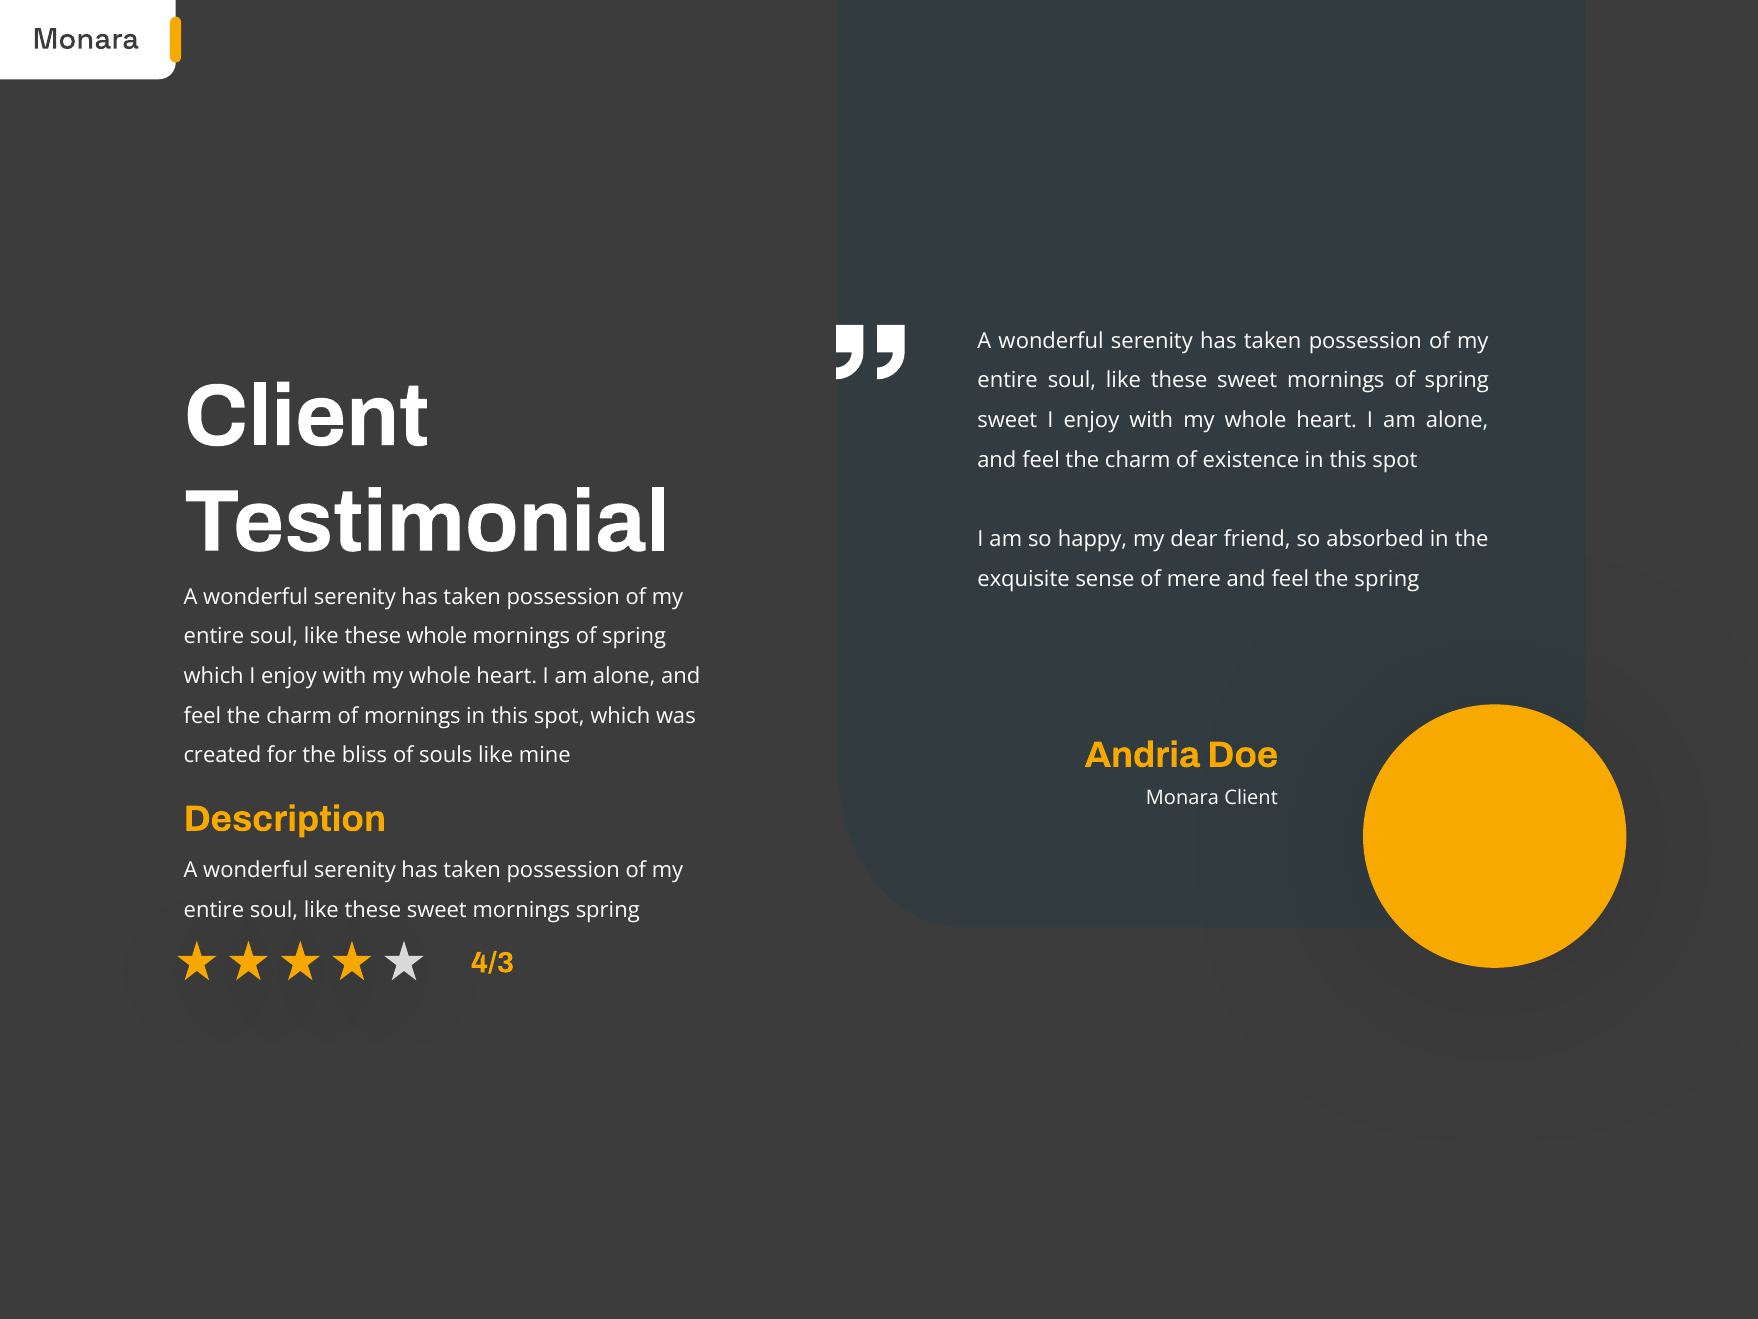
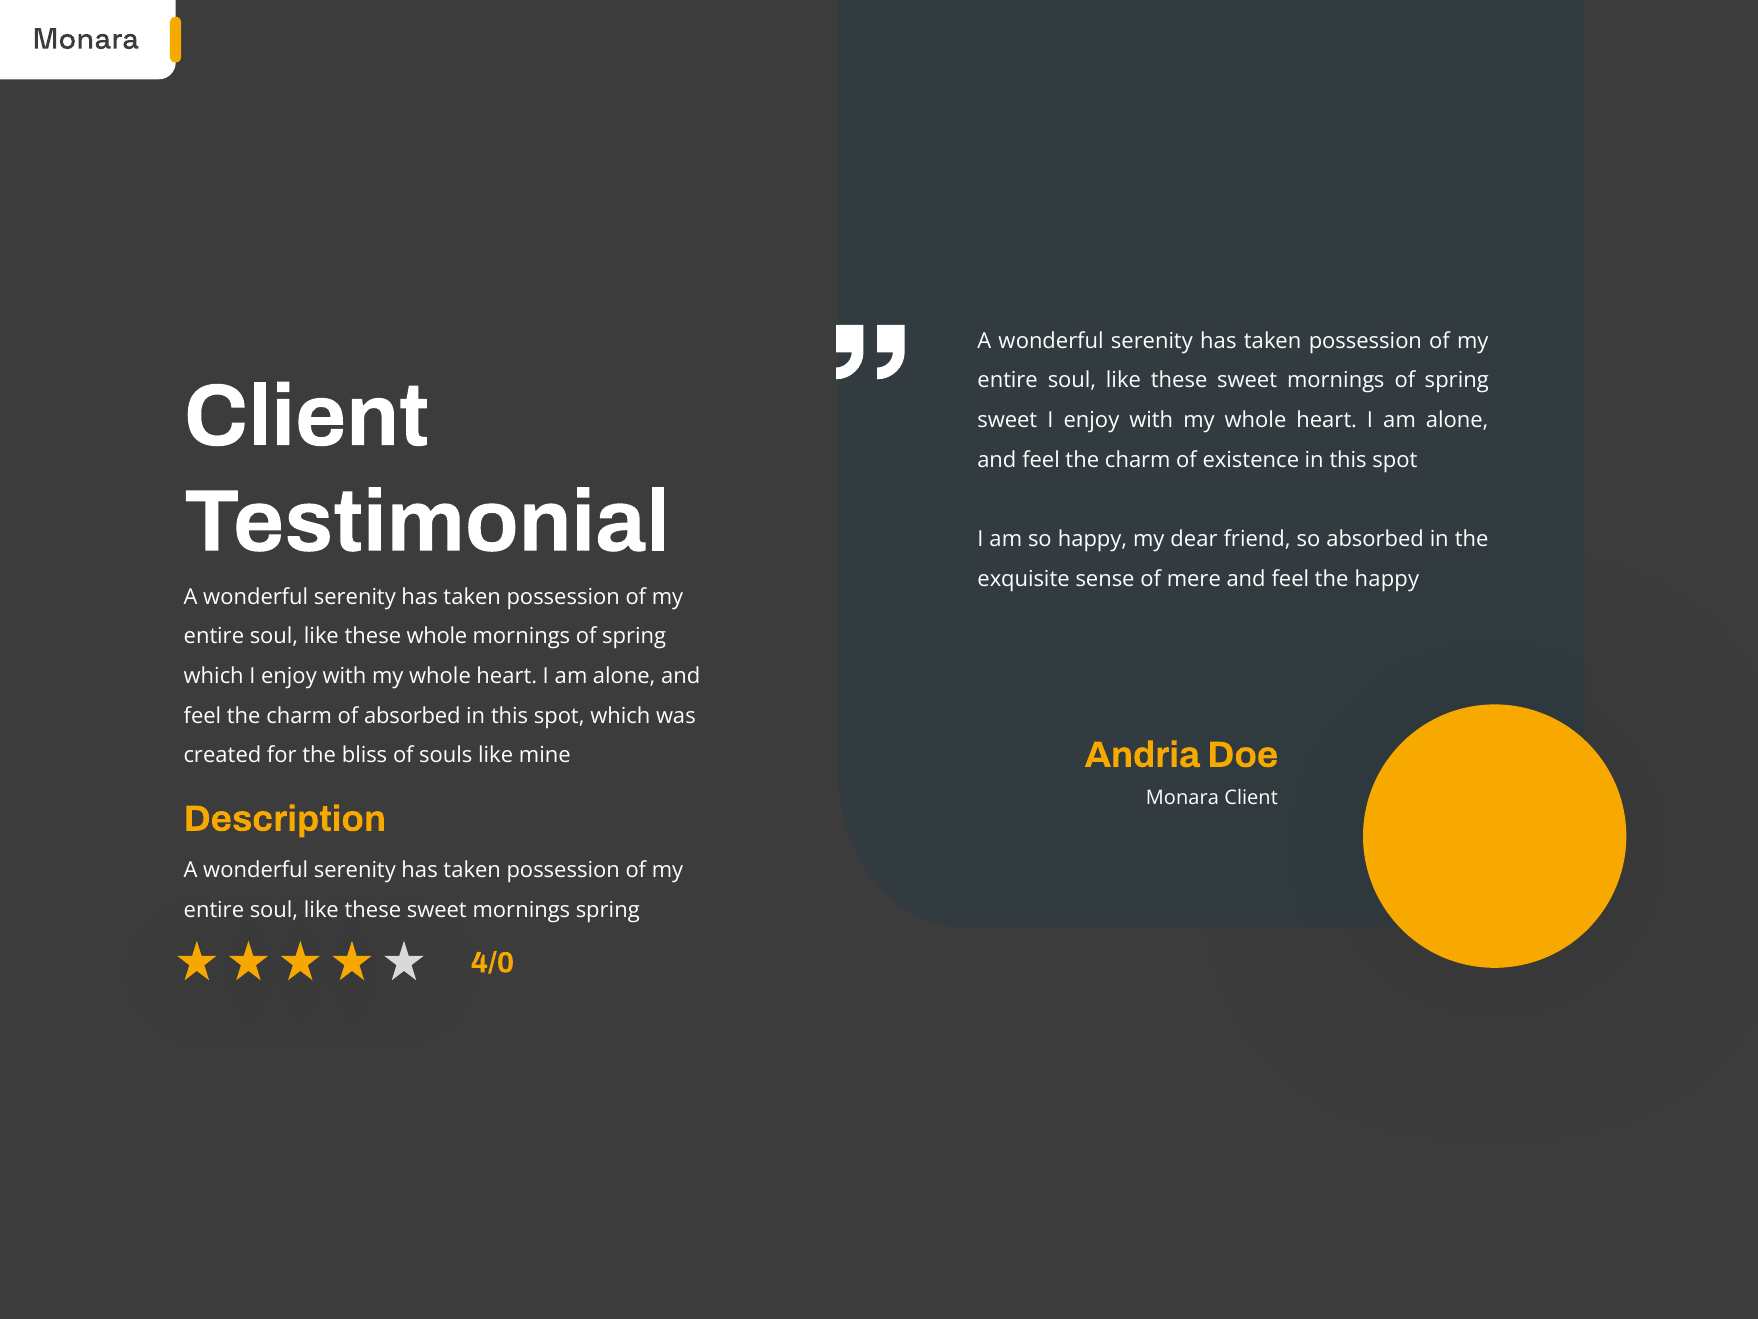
the spring: spring -> happy (1387, 579)
of mornings: mornings -> absorbed (412, 716)
4/3: 4/3 -> 4/0 (492, 962)
